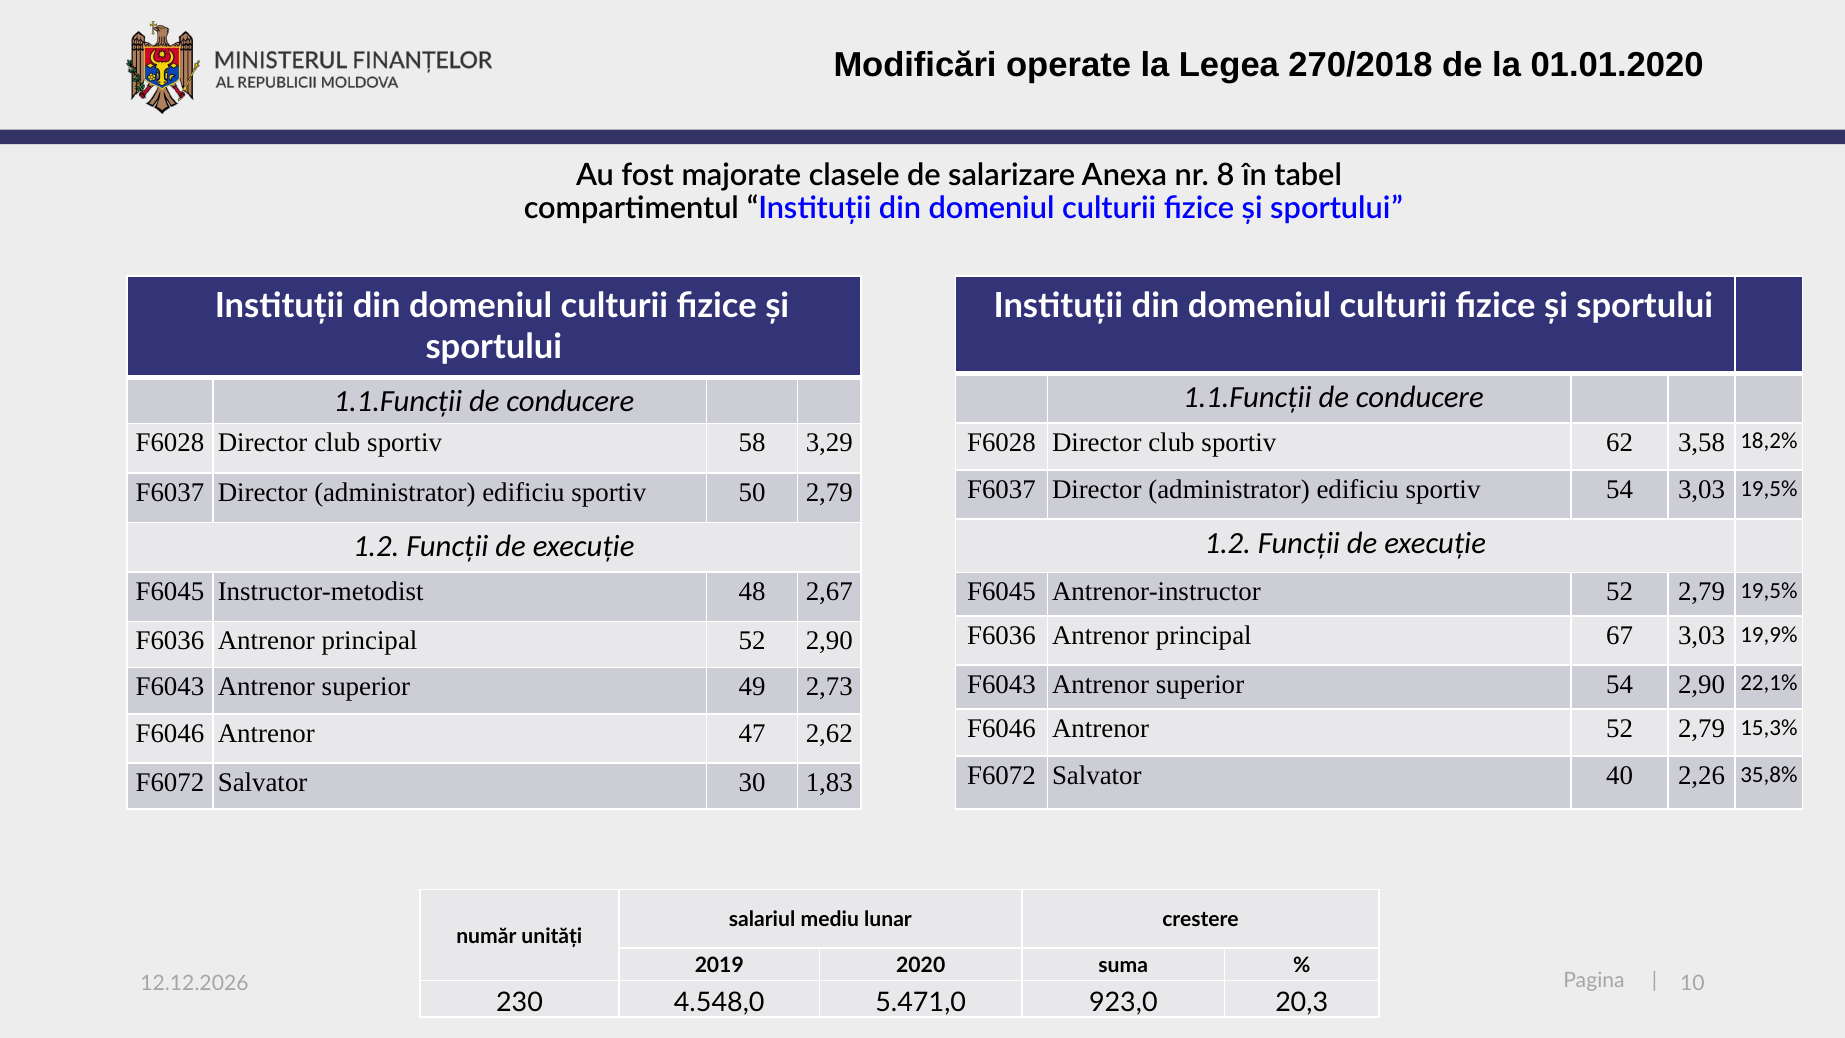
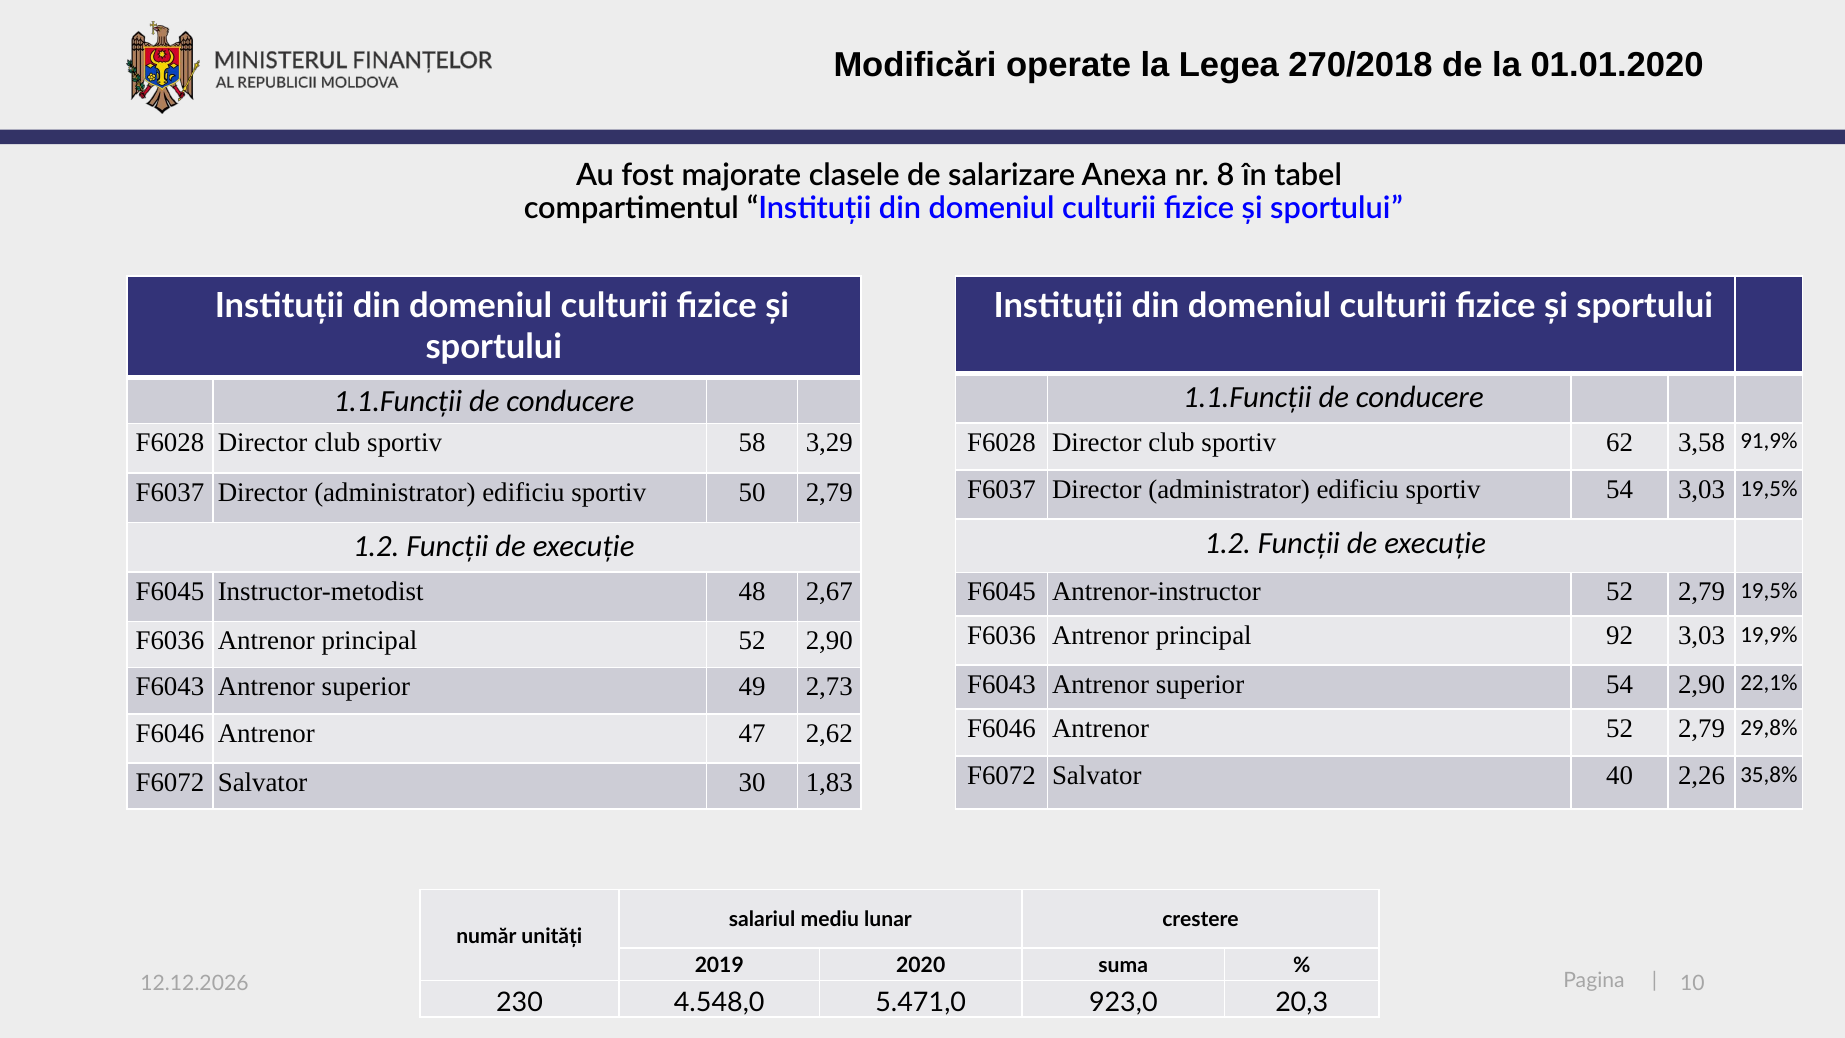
18,2%: 18,2% -> 91,9% (1769, 441)
67: 67 -> 92 (1620, 635)
15,3%: 15,3% -> 29,8% (1769, 727)
